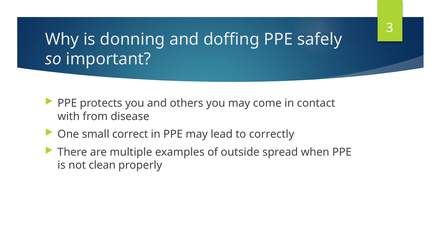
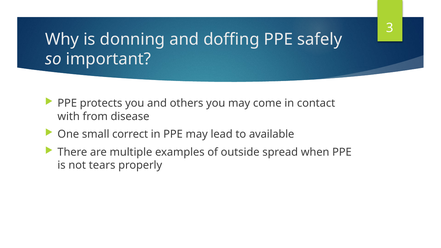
correctly: correctly -> available (272, 134)
clean: clean -> tears (102, 165)
